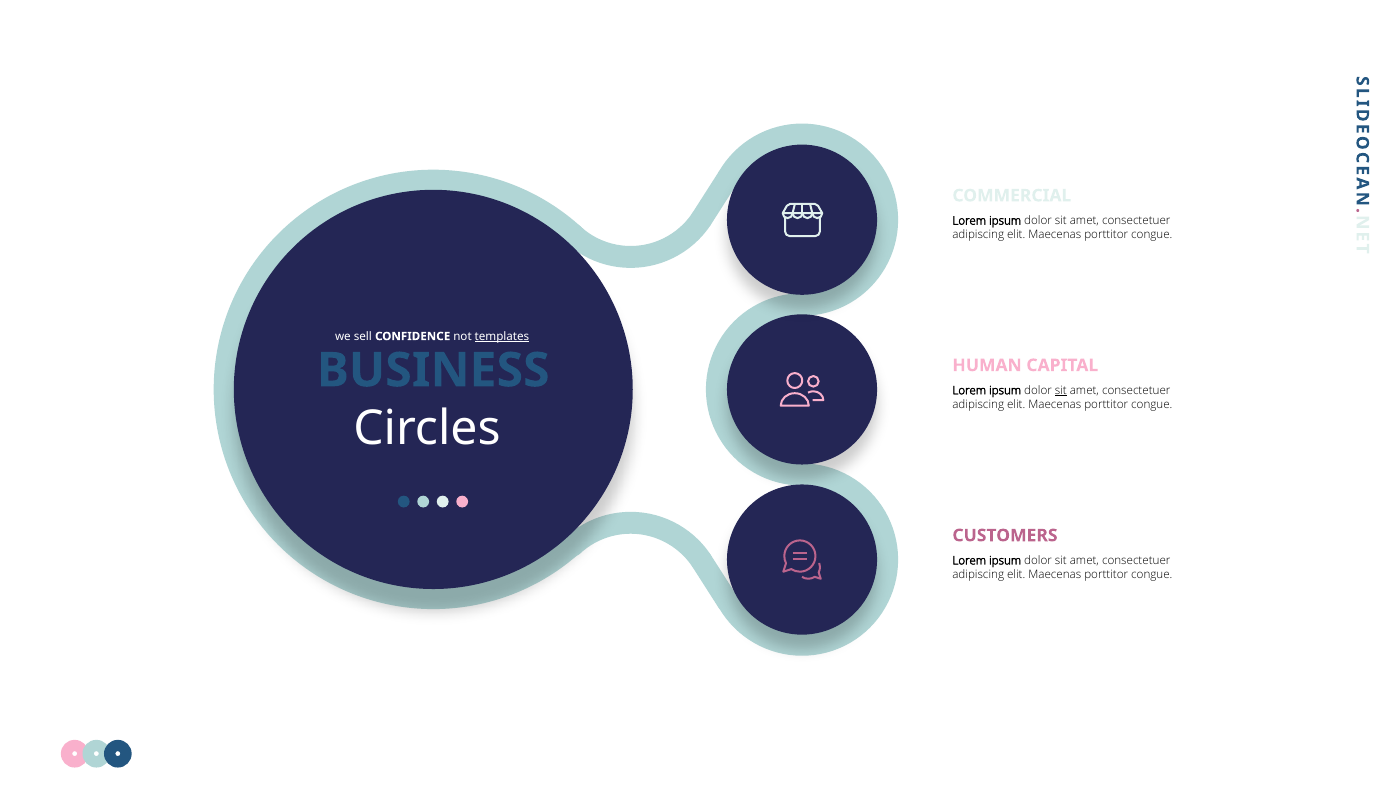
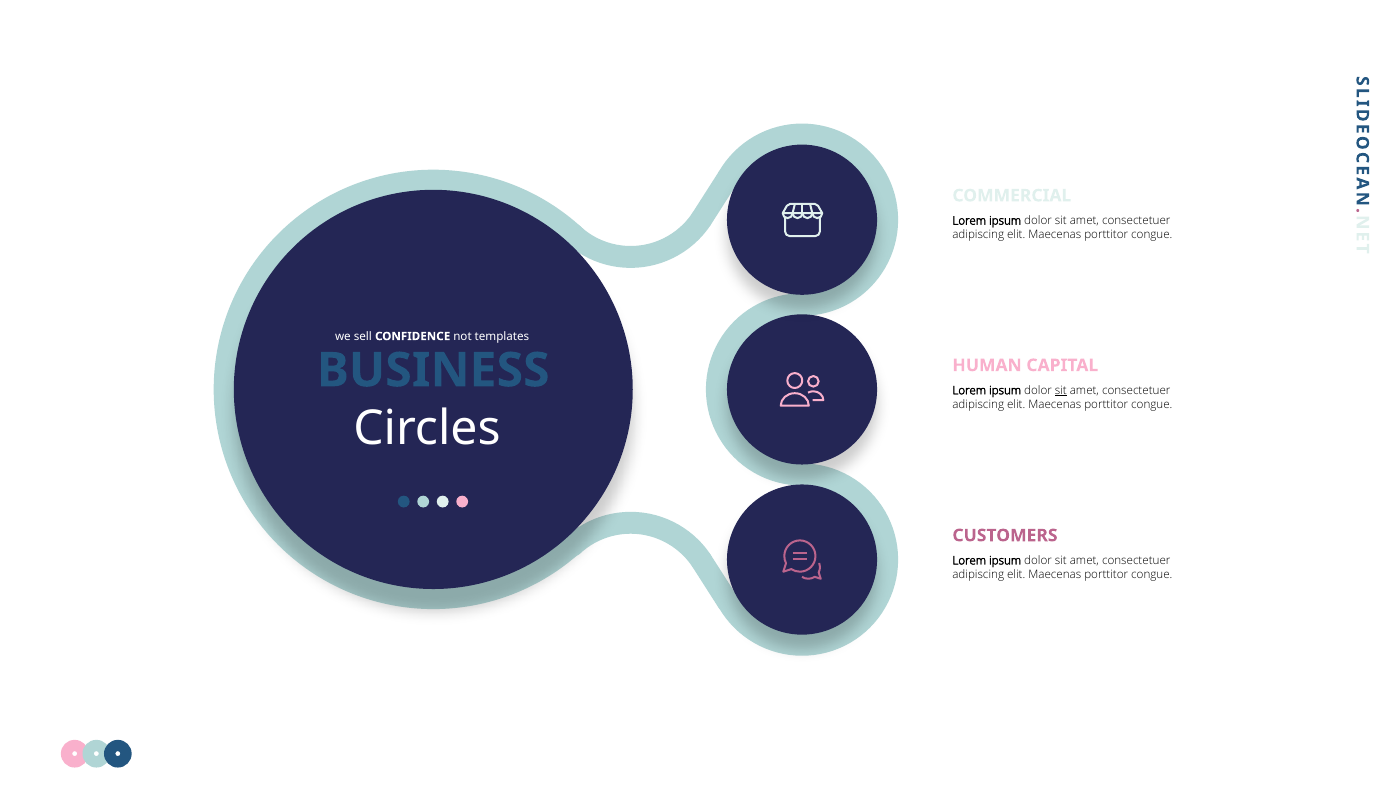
templates underline: present -> none (502, 336)
